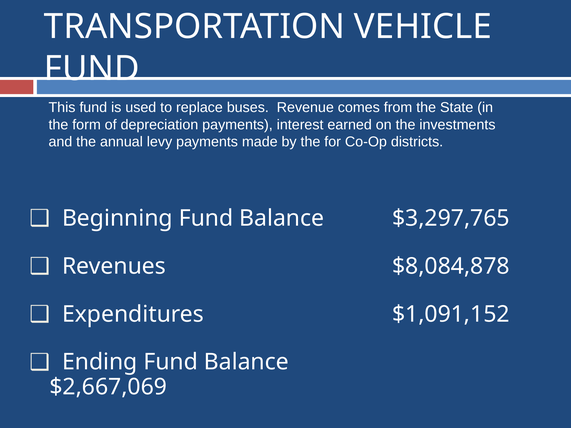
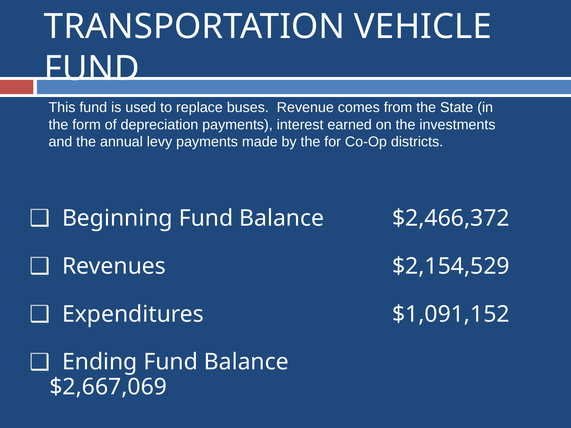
$3,297,765: $3,297,765 -> $2,466,372 (451, 218)
$8,084,878: $8,084,878 -> $2,154,529 (451, 266)
